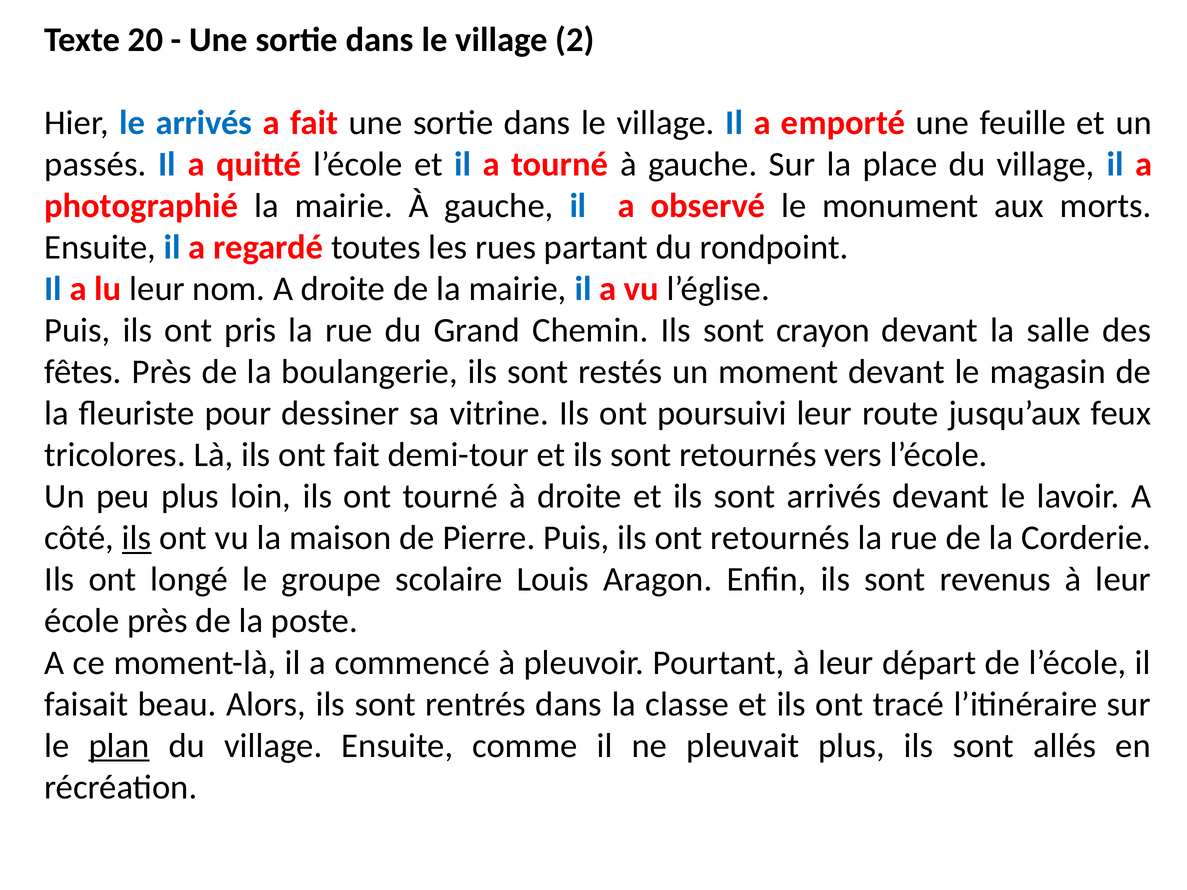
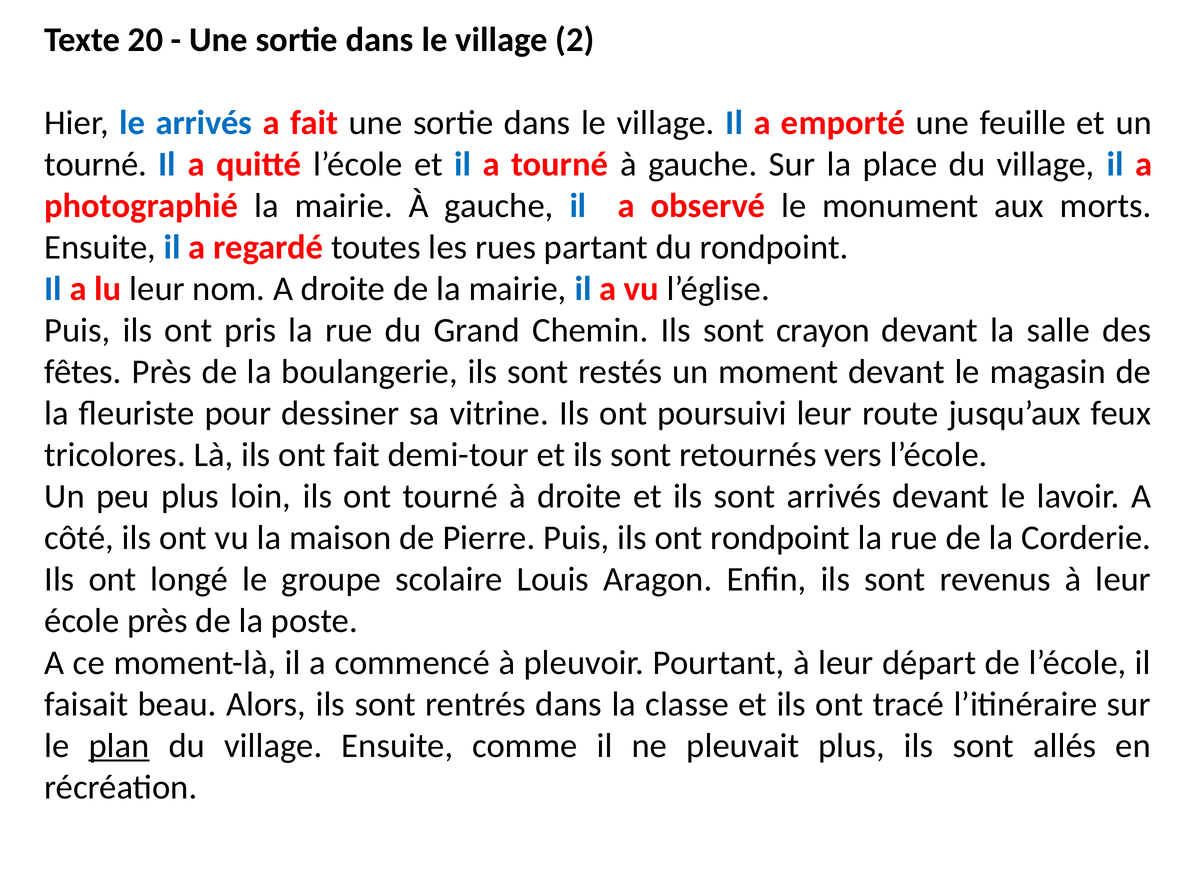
passés: passés -> tourné (96, 164)
ils underline: present -> none (137, 538)
ont retournés: retournés -> rondpoint (780, 538)
